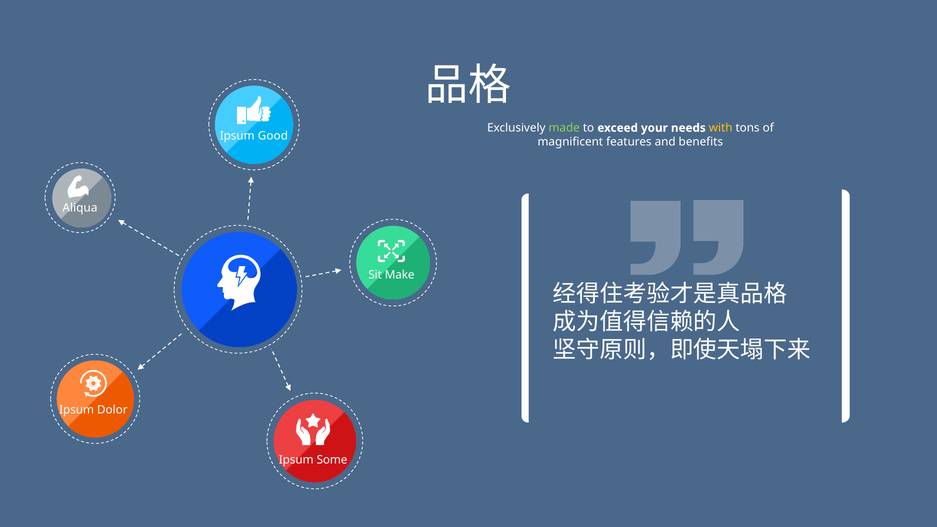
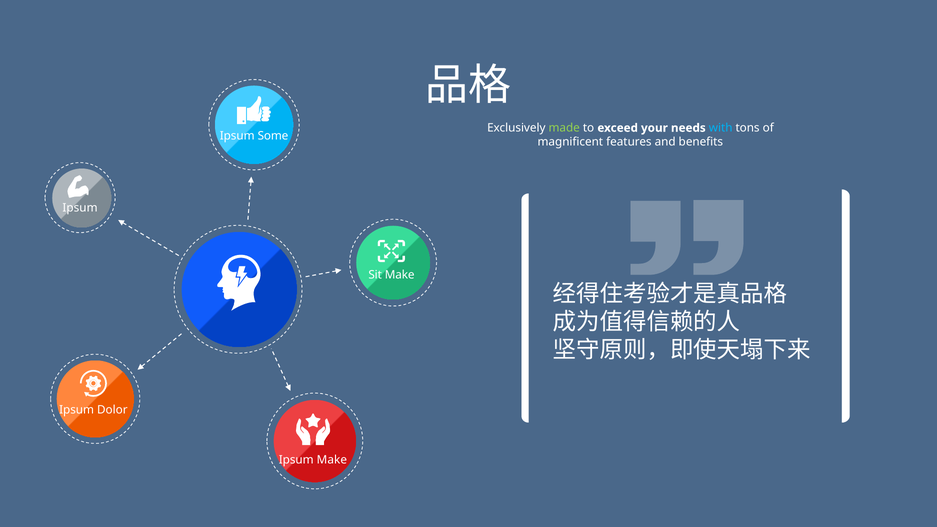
with colour: yellow -> light blue (721, 128)
Good: Good -> Some (273, 136)
Aliqua: Aliqua -> Ipsum (80, 208)
Ipsum Some: Some -> Make (332, 460)
